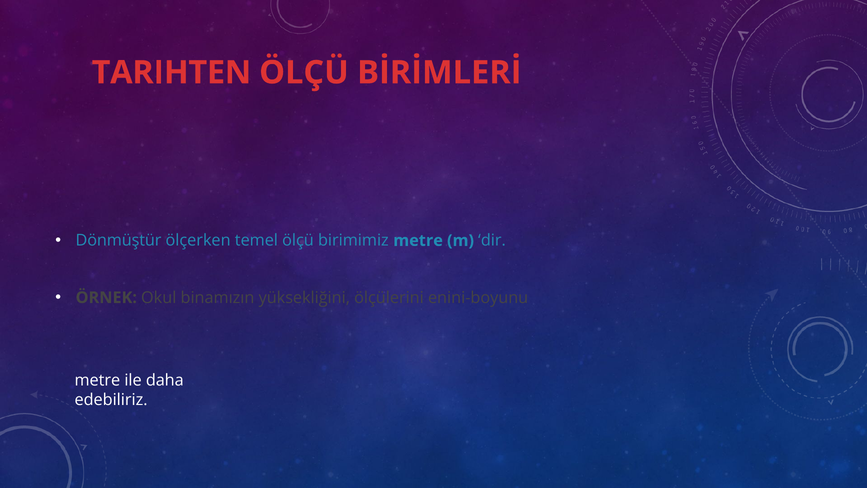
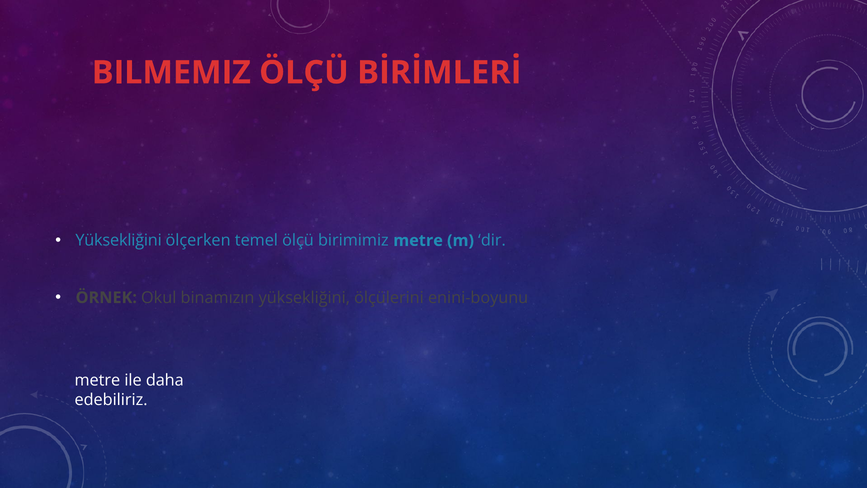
TARIHTEN: TARIHTEN -> BILMEMIZ (171, 73)
Dönmüştür: Dönmüştür -> Yüksekliğini (119, 240)
